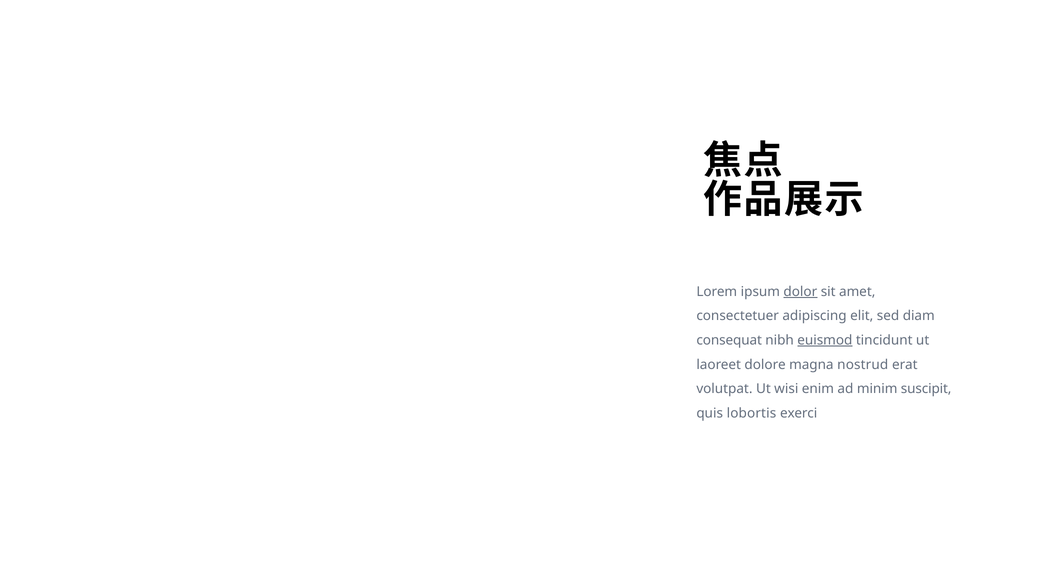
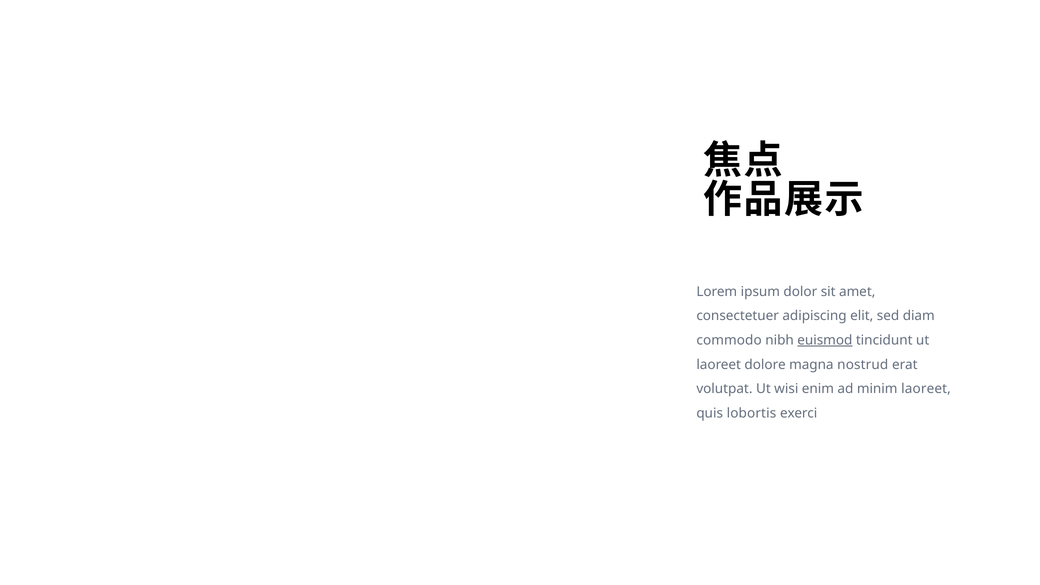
dolor underline: present -> none (800, 292)
consequat: consequat -> commodo (729, 340)
minim suscipit: suscipit -> laoreet (926, 389)
